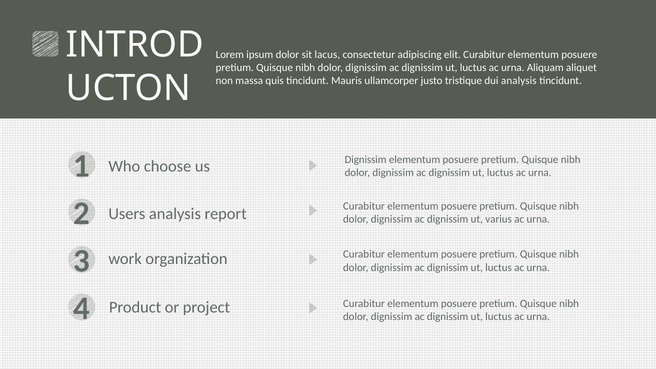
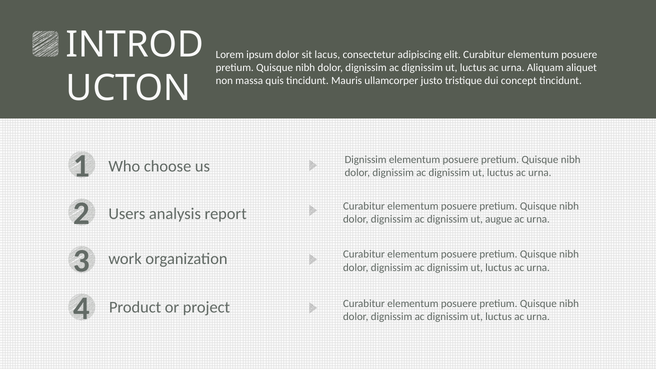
dui analysis: analysis -> concept (519, 81)
varius: varius -> augue (499, 219)
